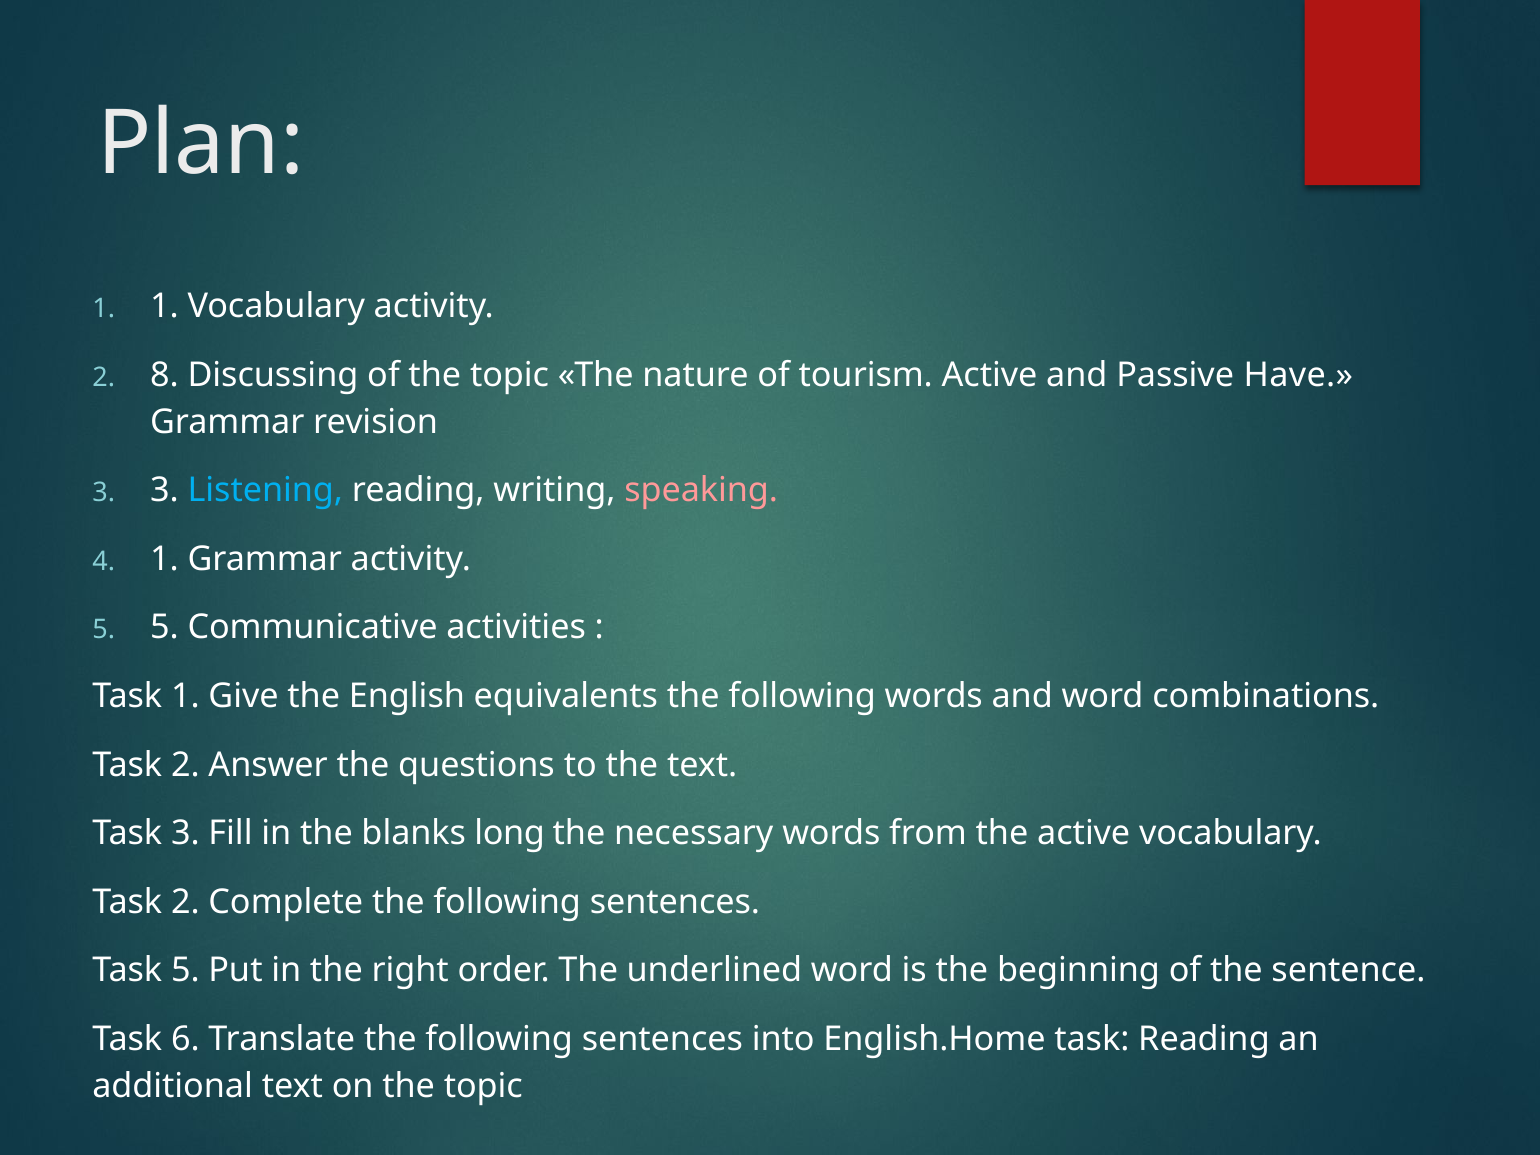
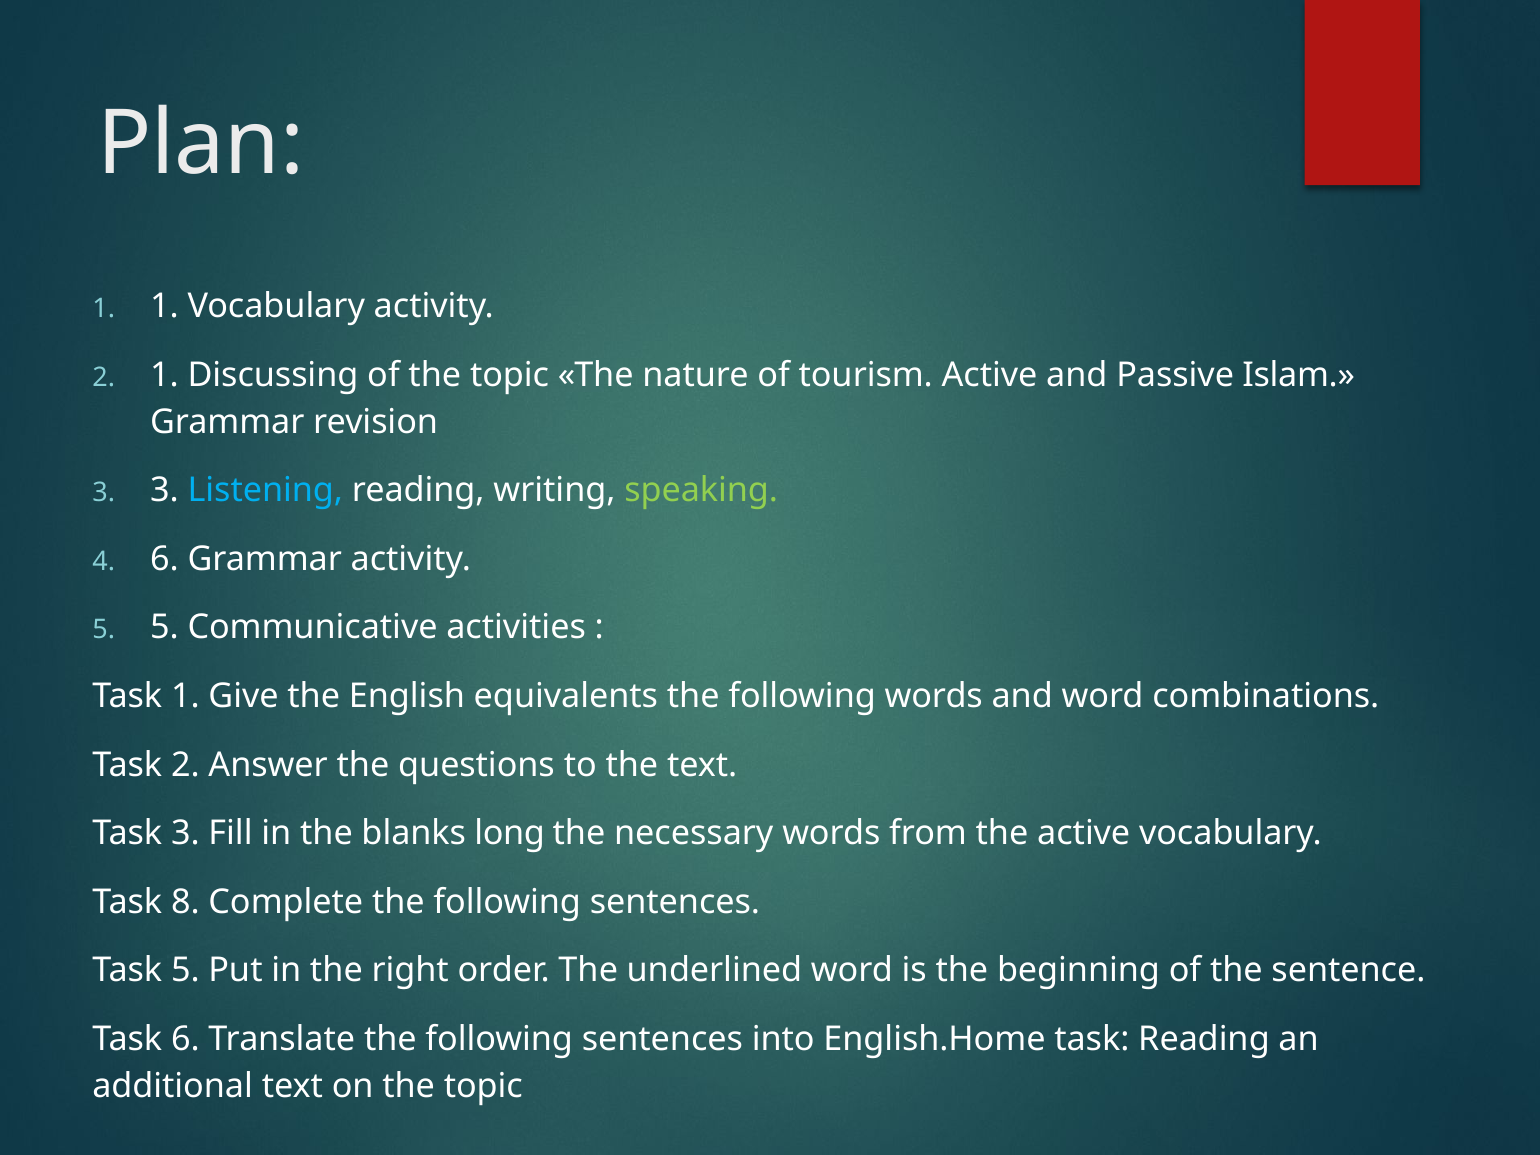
2 8: 8 -> 1 (165, 375)
Have: Have -> Islam (1299, 375)
speaking colour: pink -> light green (701, 491)
4 1: 1 -> 6 (165, 559)
2: 2 -> 8 (185, 902)
